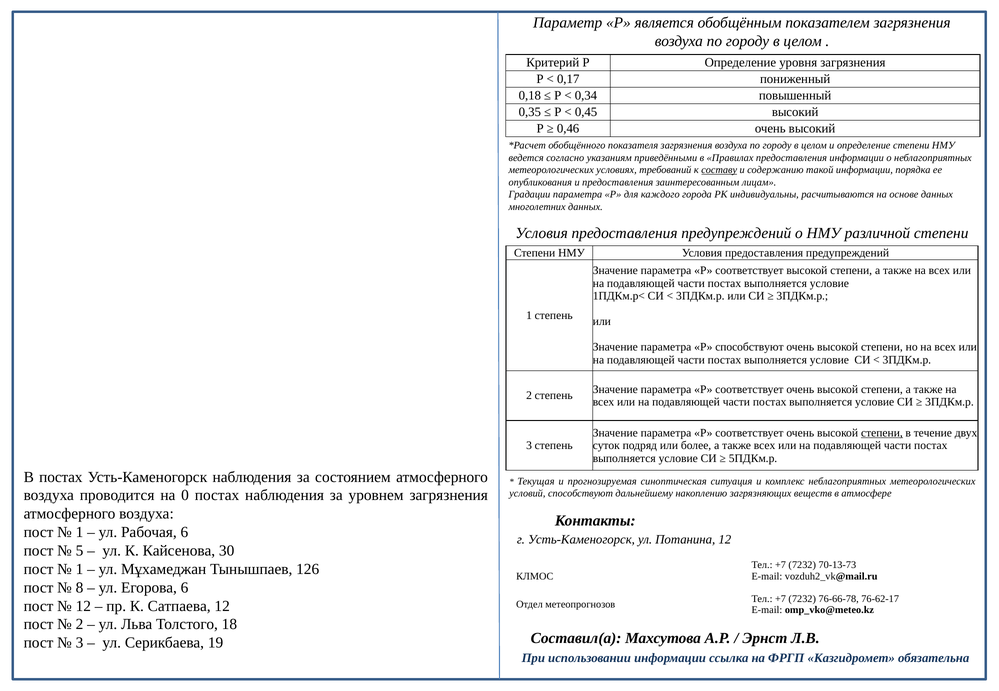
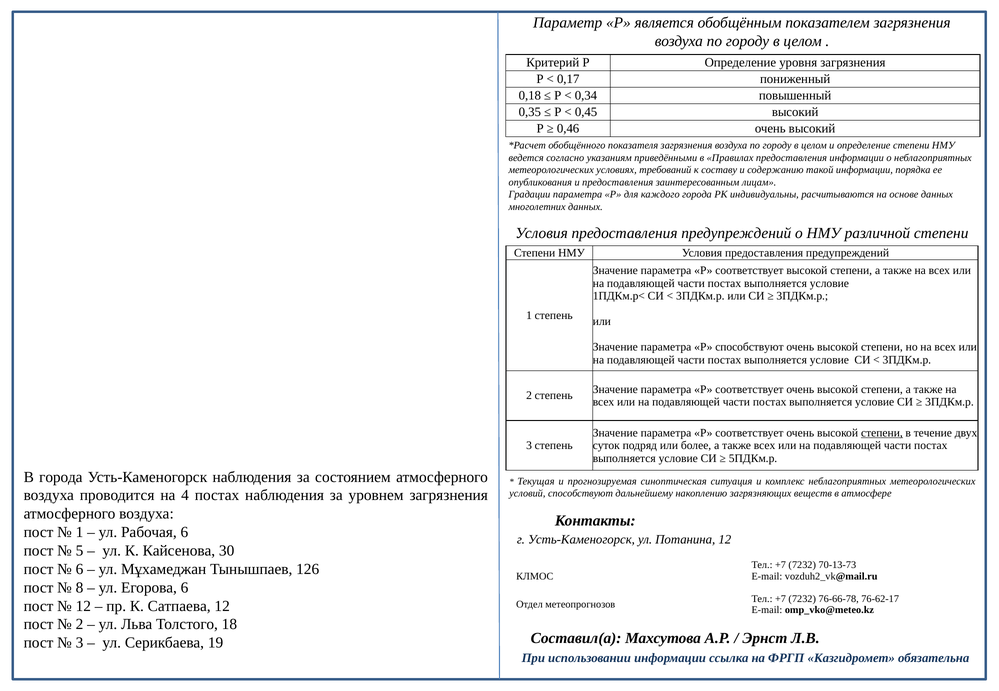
составу underline: present -> none (719, 170)
В постах: постах -> города (61, 477)
0: 0 -> 4 (185, 496)
1: 1 -> 6 (79, 570)
